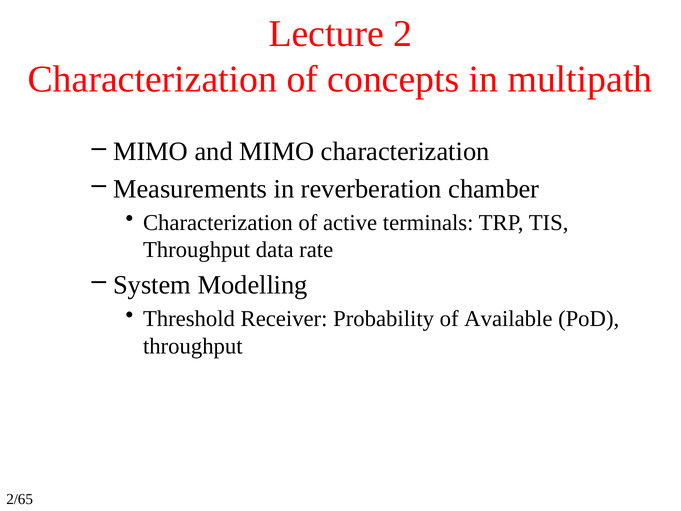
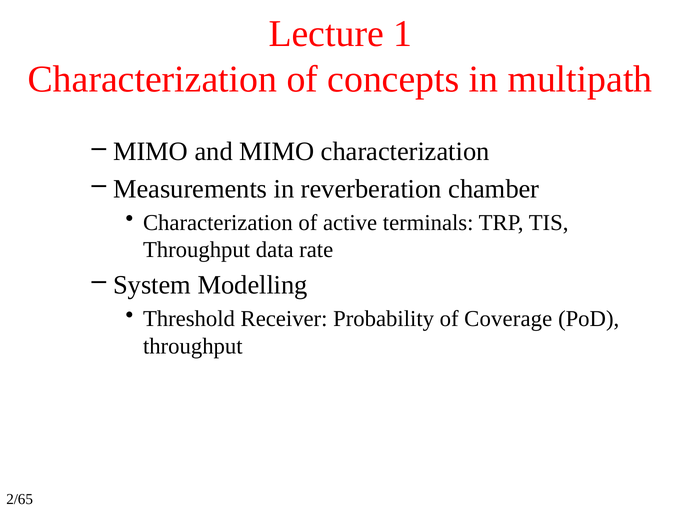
2: 2 -> 1 (403, 34)
Available: Available -> Coverage (508, 319)
